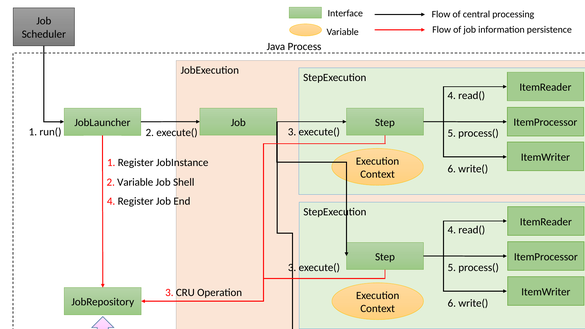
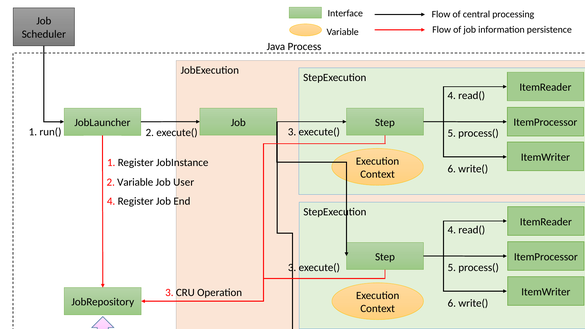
Shell: Shell -> User (184, 182)
